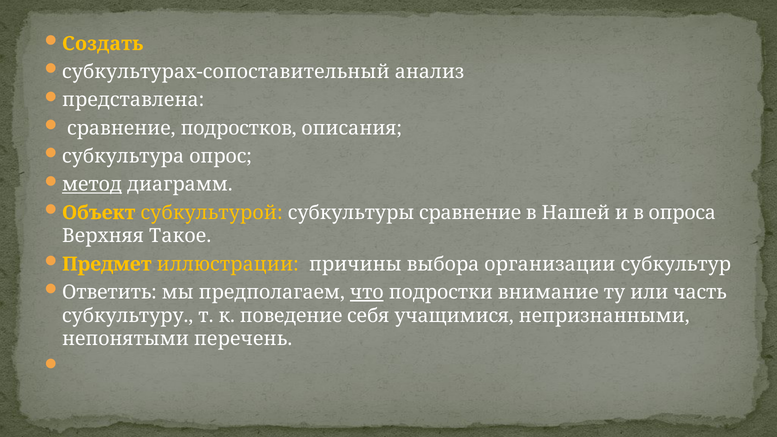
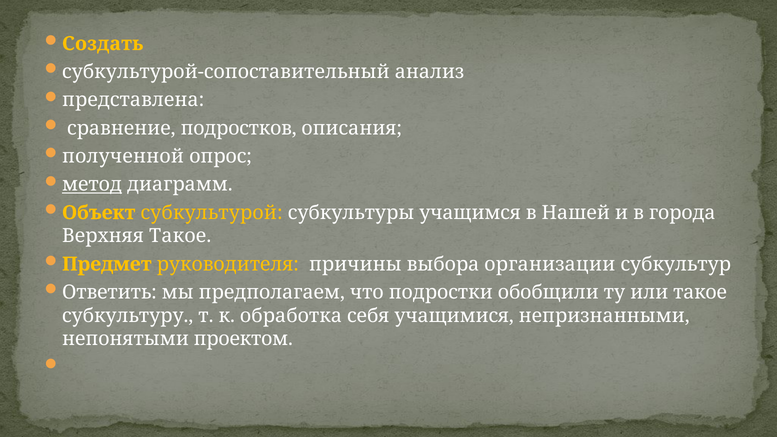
субкультурах-сопоставительный: субкультурах-сопоставительный -> субкультурой-сопоставительный (226, 72)
субкультура: субкультура -> полученной (123, 156)
субкультуры сравнение: сравнение -> учащимся (470, 213)
опроса: опроса -> города (682, 213)
иллюстрации: иллюстрации -> руководителя (228, 264)
что underline: present -> none (367, 292)
внимание: внимание -> обобщили (548, 292)
или часть: часть -> такое (700, 292)
поведение: поведение -> обработка (291, 316)
перечень: перечень -> проектом (243, 339)
